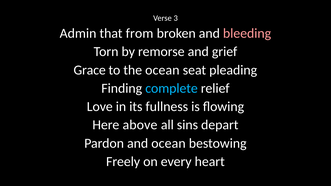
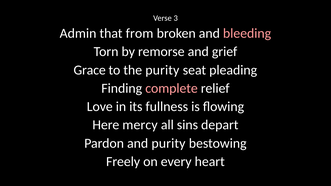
the ocean: ocean -> purity (162, 70)
complete colour: light blue -> pink (172, 88)
above: above -> mercy (140, 125)
and ocean: ocean -> purity (168, 143)
